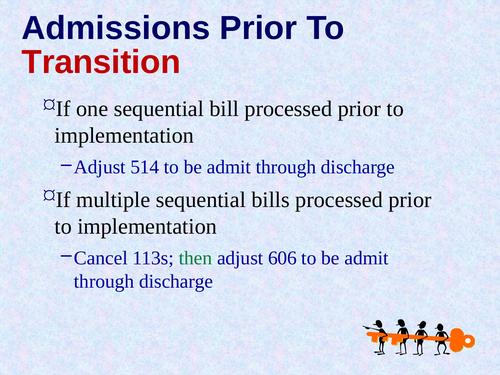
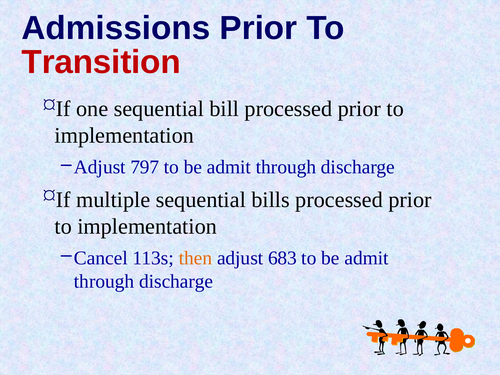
514: 514 -> 797 (145, 167)
then colour: green -> orange (195, 258)
606: 606 -> 683 (282, 258)
